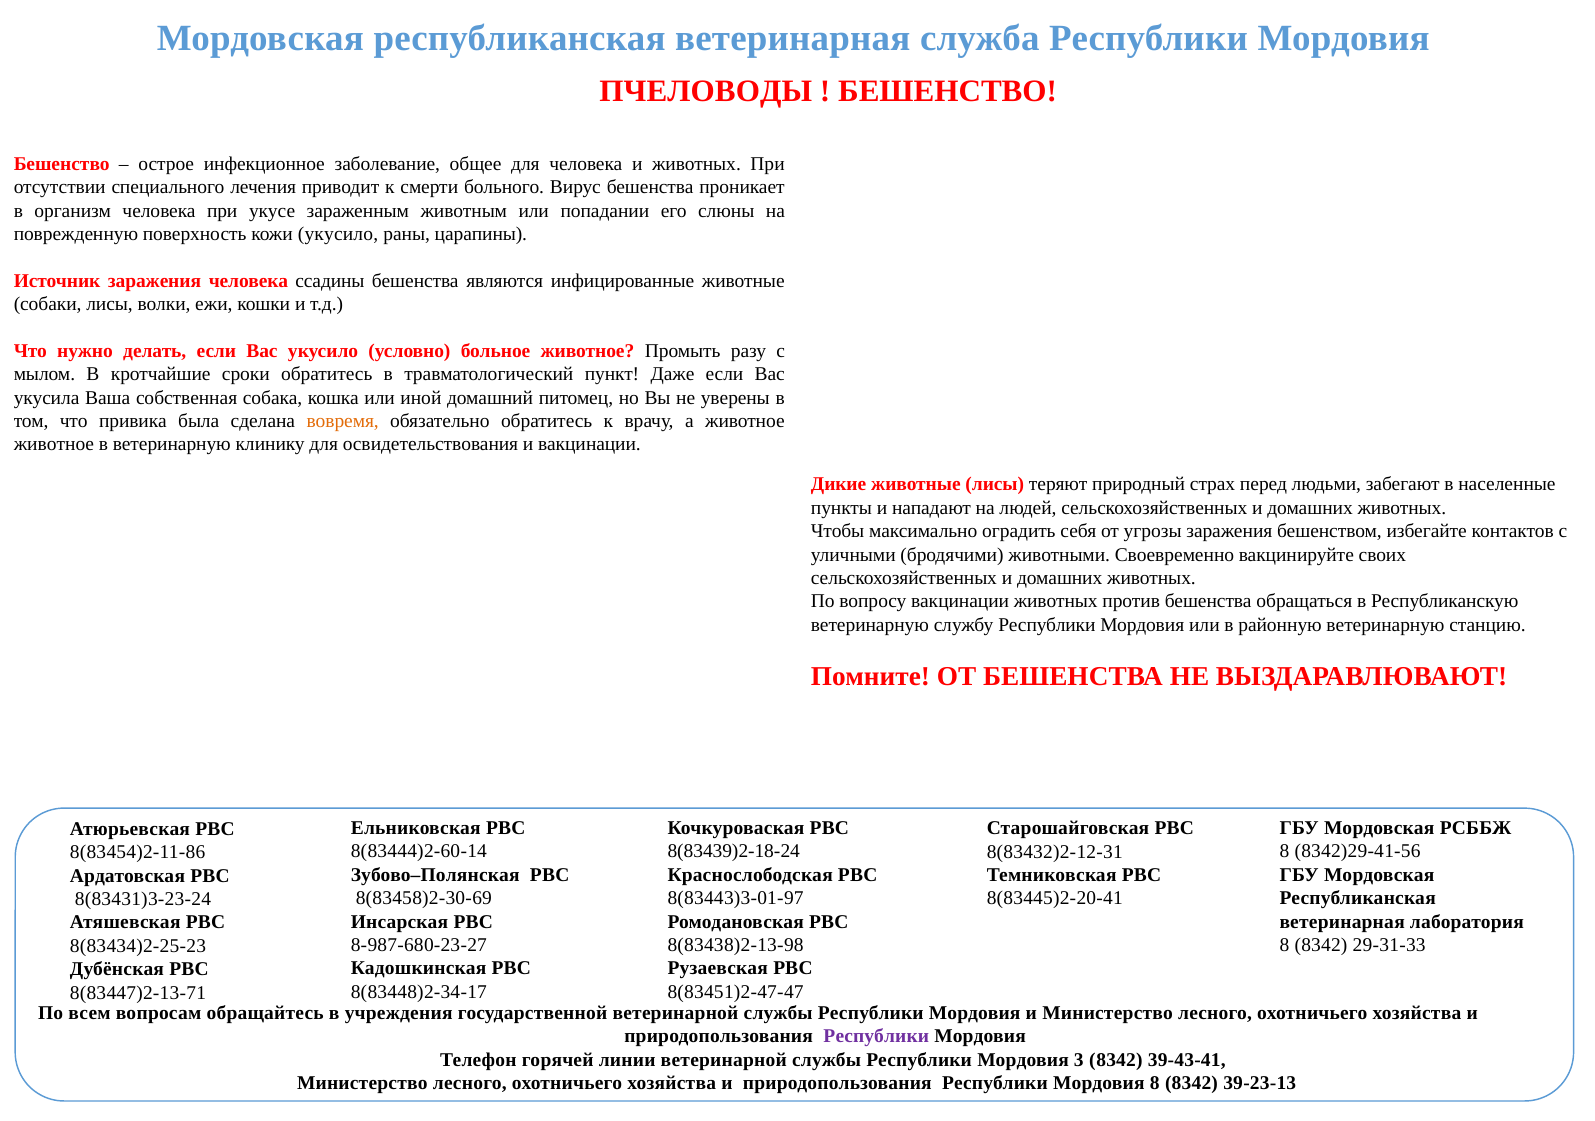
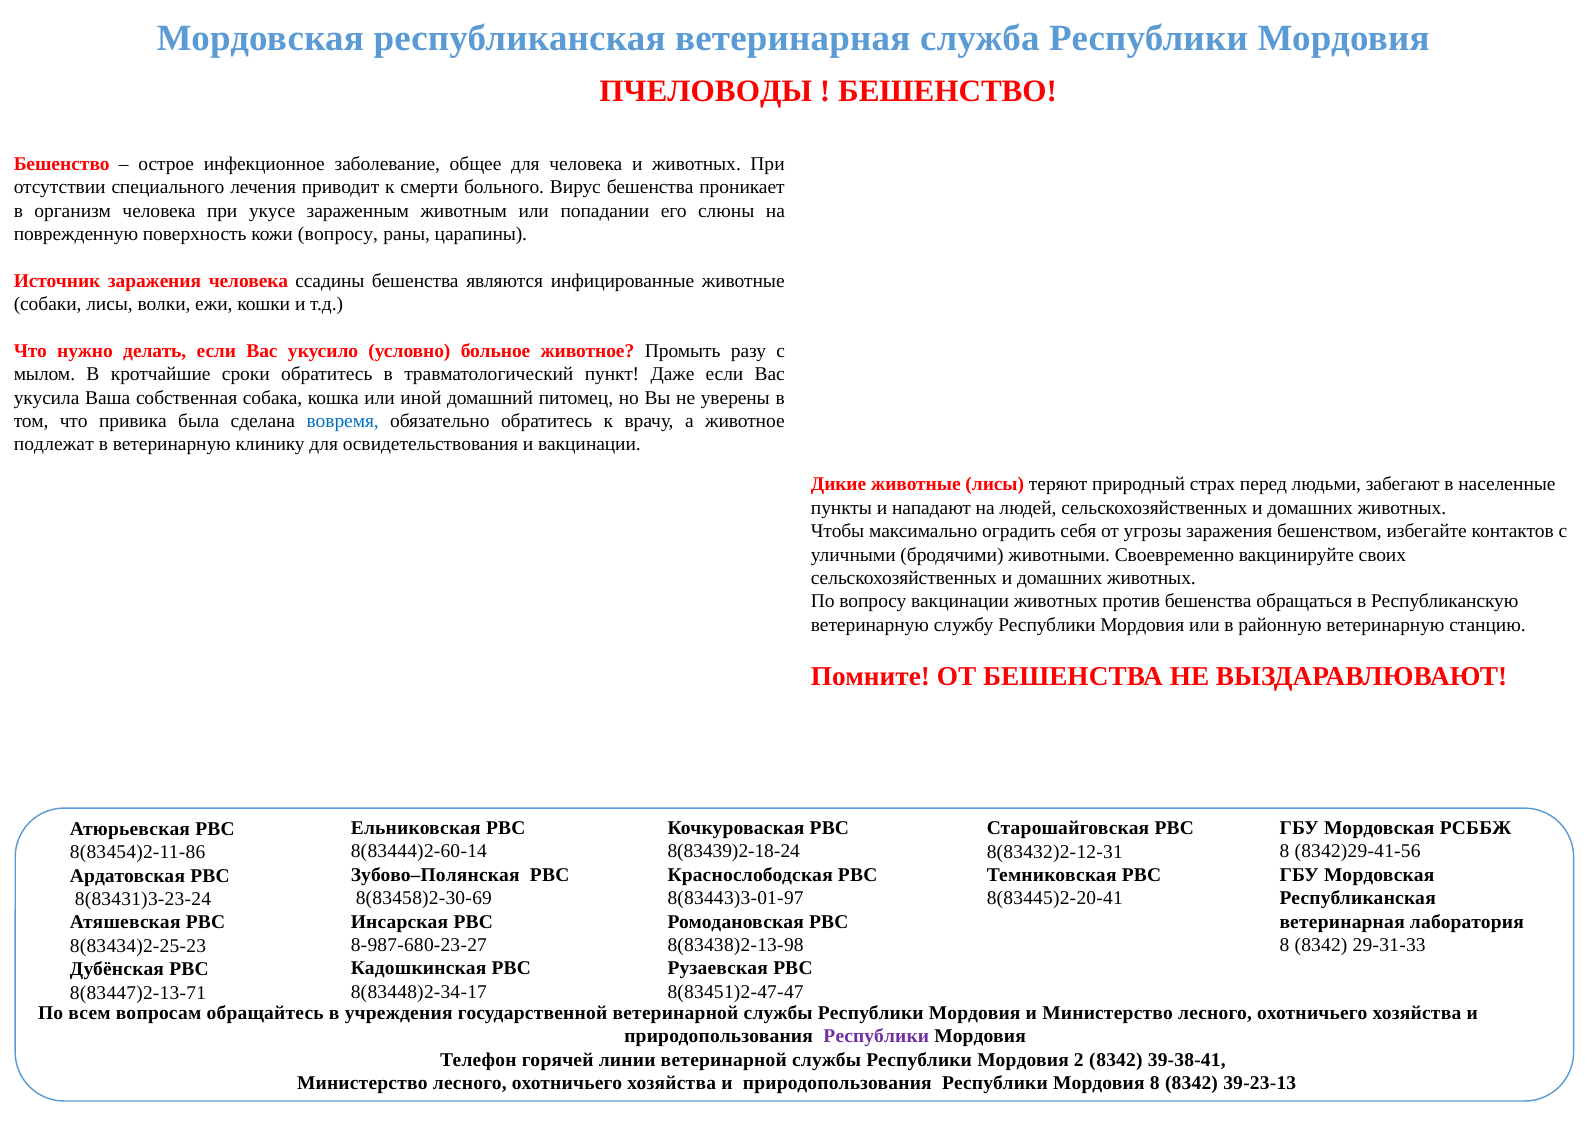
кожи укусило: укусило -> вопросу (338, 234)
вовремя colour: orange -> blue (343, 421)
животное: животное -> подлежат (54, 445)
3: 3 -> 2 (1079, 1060)
39-43-41: 39-43-41 -> 39-38-41 (1187, 1060)
